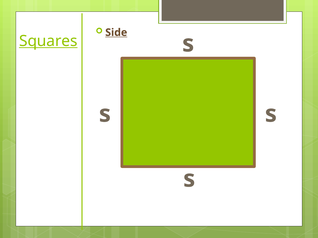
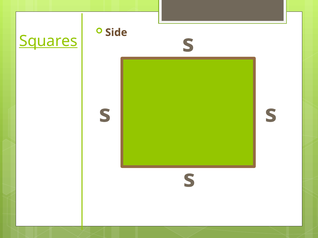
Side underline: present -> none (116, 33)
